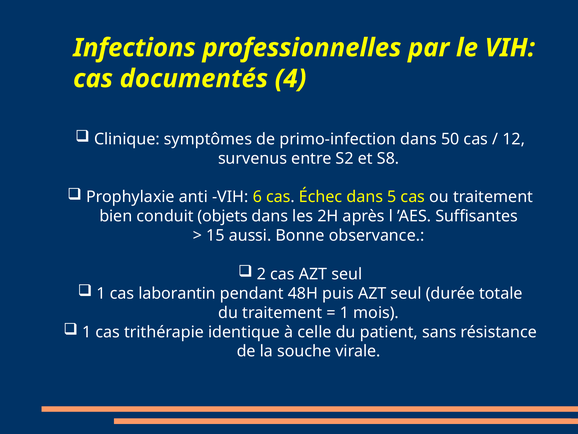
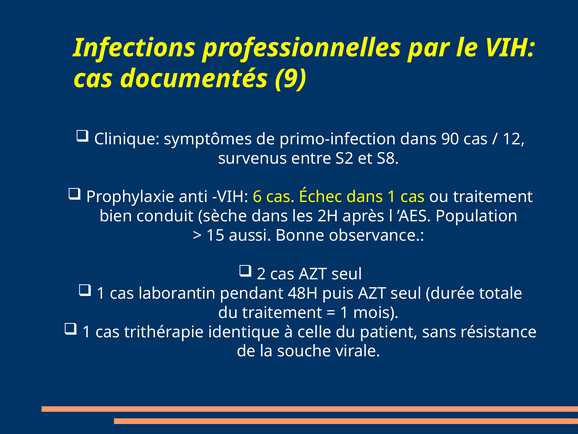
4: 4 -> 9 (291, 79)
50: 50 -> 90 (450, 139)
dans 5: 5 -> 1 (392, 197)
objets: objets -> sèche (223, 216)
Suffisantes: Suffisantes -> Population (477, 216)
